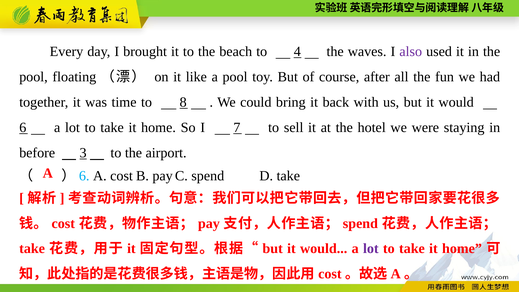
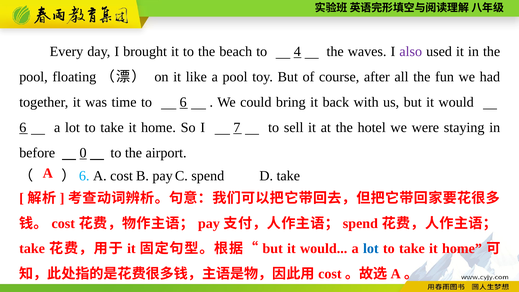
to 8: 8 -> 6 (183, 102)
3: 3 -> 0 (83, 153)
lot colour: purple -> blue (371, 249)
